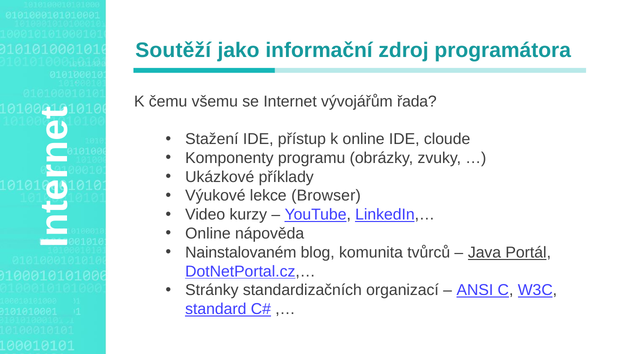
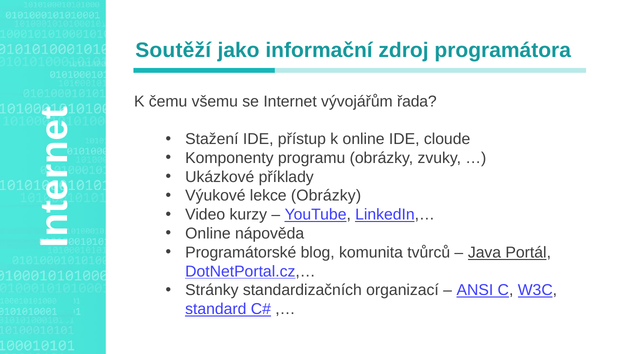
lekce Browser: Browser -> Obrázky (326, 196)
Nainstalovaném: Nainstalovaném -> Programátorské (241, 253)
